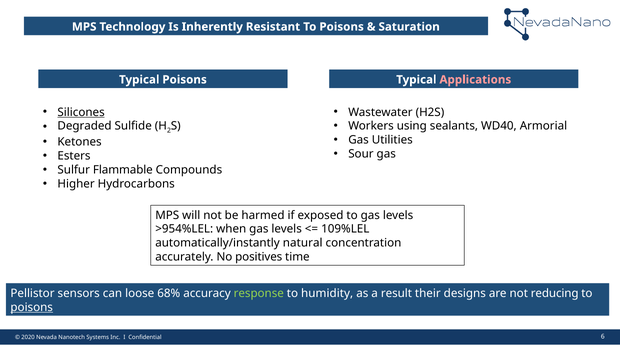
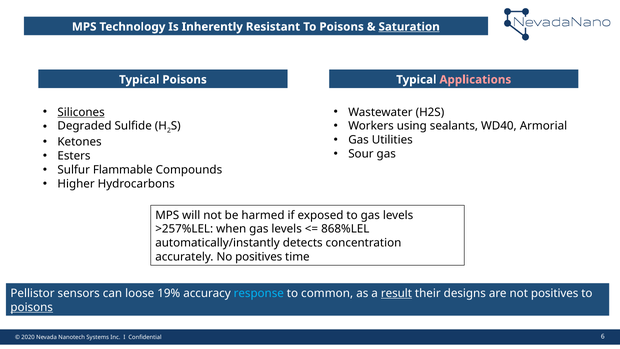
Saturation underline: none -> present (409, 27)
>954%LEL: >954%LEL -> >257%LEL (184, 229)
109%LEL: 109%LEL -> 868%LEL (345, 229)
natural: natural -> detects (303, 243)
68%: 68% -> 19% (169, 293)
response colour: light green -> light blue (259, 293)
humidity: humidity -> common (327, 293)
result underline: none -> present (396, 293)
not reducing: reducing -> positives (555, 293)
